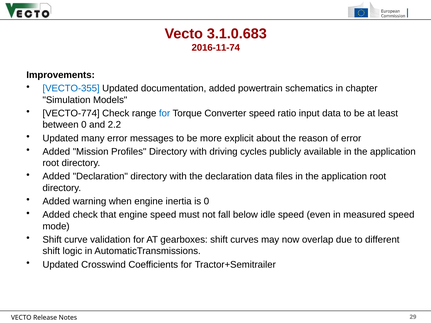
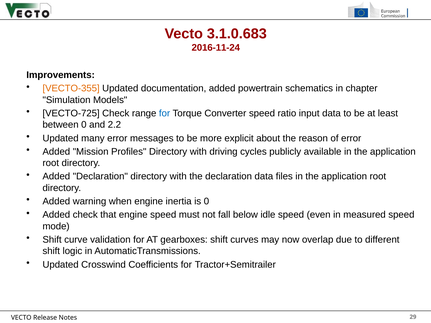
2016-11-74: 2016-11-74 -> 2016-11-24 (216, 48)
VECTO-355 colour: blue -> orange (71, 89)
VECTO-774: VECTO-774 -> VECTO-725 (71, 113)
